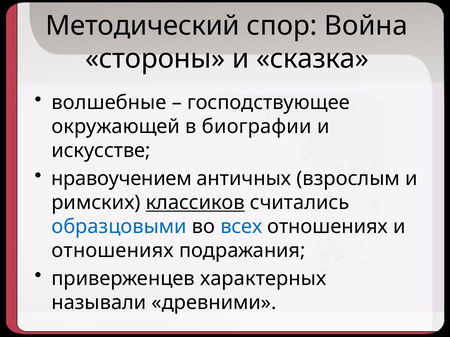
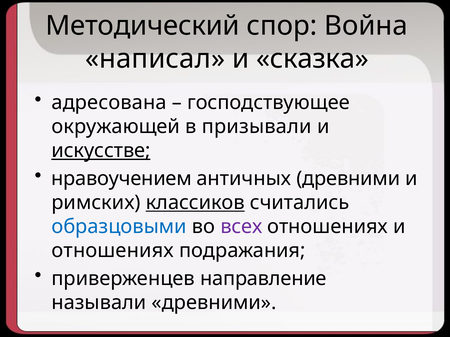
стороны: стороны -> написал (155, 59)
волшебные: волшебные -> адресована (109, 103)
биографии: биографии -> призывали (257, 127)
искусстве underline: none -> present (101, 151)
античных взрослым: взрослым -> древними (348, 179)
всех colour: blue -> purple (241, 227)
характерных: характерных -> направление (263, 279)
